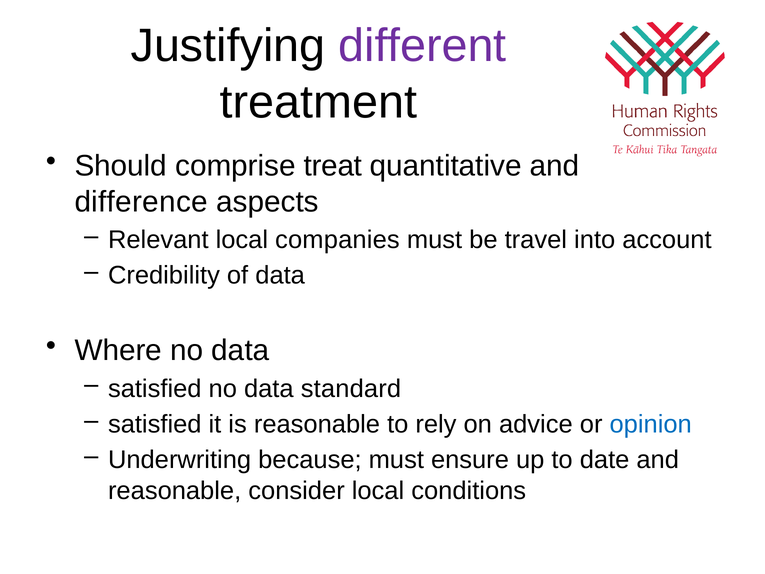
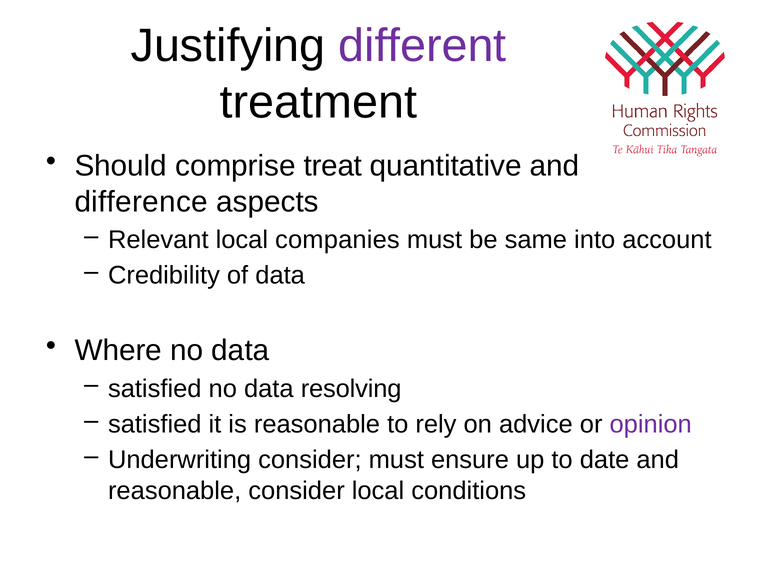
travel: travel -> same (536, 240)
standard: standard -> resolving (351, 388)
opinion colour: blue -> purple (651, 424)
Underwriting because: because -> consider (310, 460)
